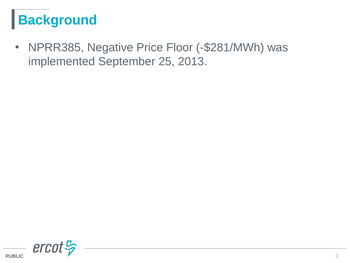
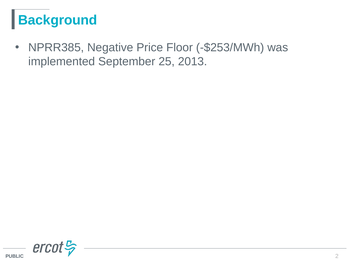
-$281/MWh: -$281/MWh -> -$253/MWh (230, 47)
